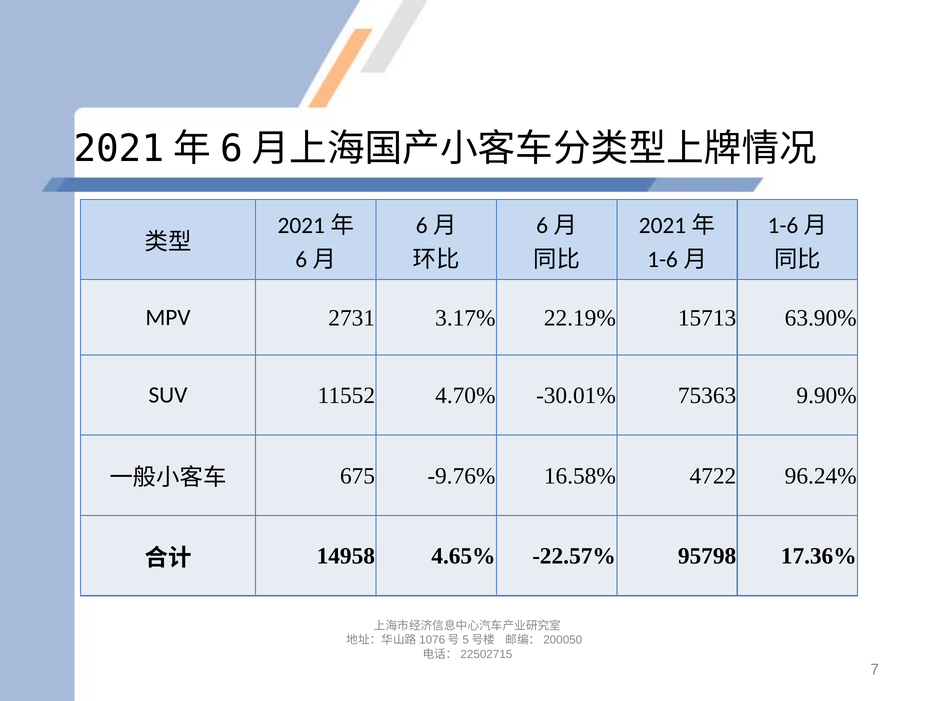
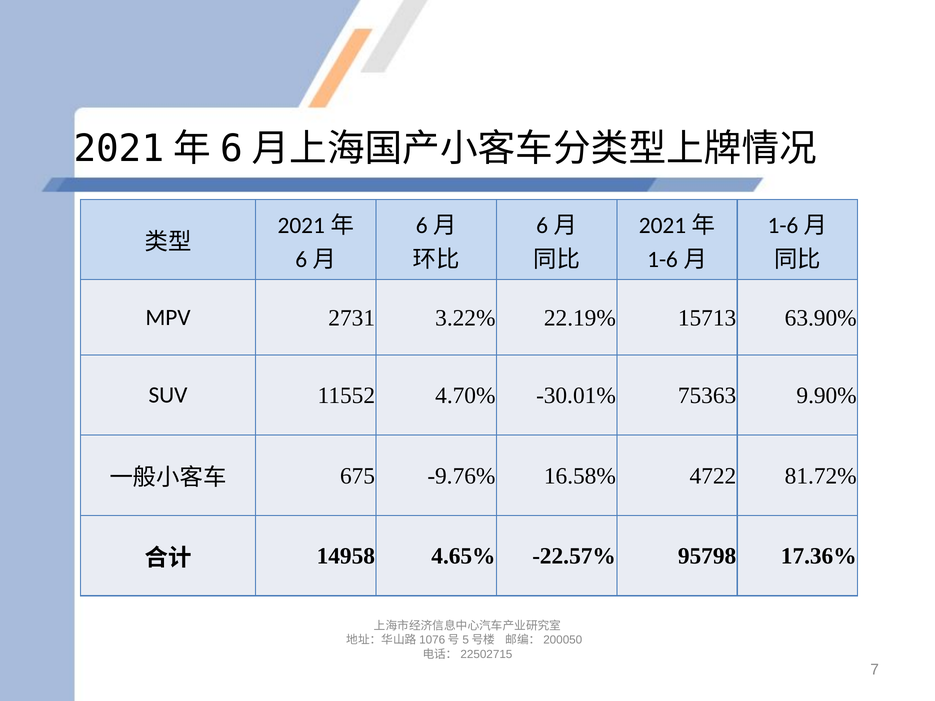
3.17%: 3.17% -> 3.22% (465, 318)
96.24%: 96.24% -> 81.72% (821, 476)
